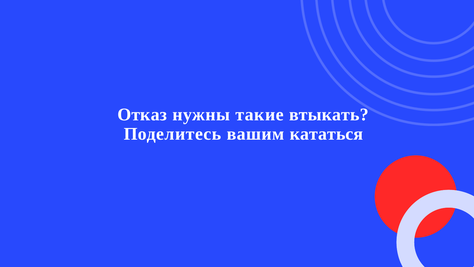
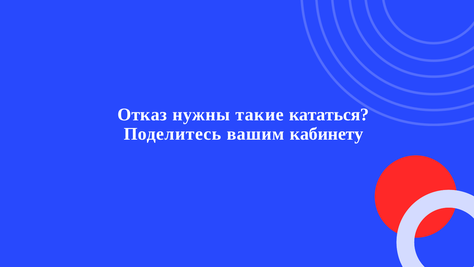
втыкать: втыкать -> кататься (329, 115)
кататься: кататься -> кабинету (327, 134)
